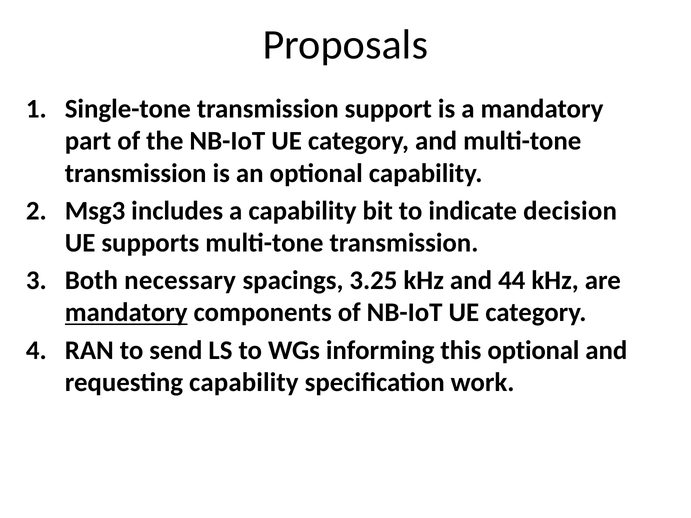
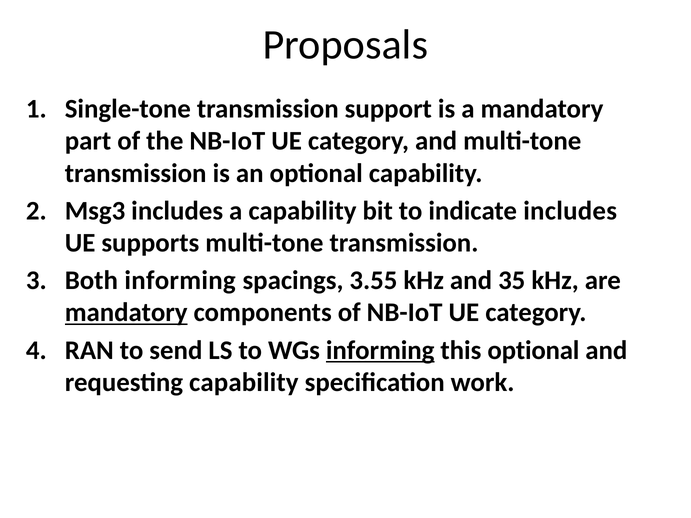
indicate decision: decision -> includes (570, 211)
Both necessary: necessary -> informing (180, 281)
3.25: 3.25 -> 3.55 (373, 281)
44: 44 -> 35 (512, 281)
informing underline: none -> present (380, 350)
